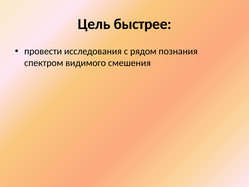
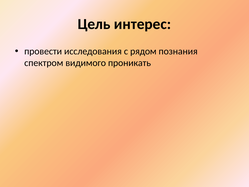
быстрее: быстрее -> интерес (143, 24)
смешения: смешения -> проникать (129, 63)
